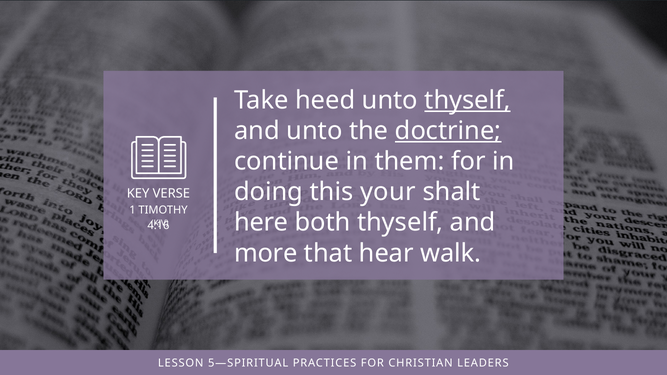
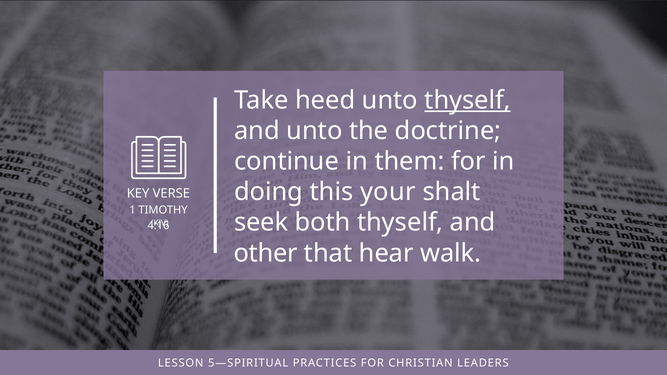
doctrine underline: present -> none (448, 131)
here: here -> seek (261, 223)
more: more -> other (266, 253)
